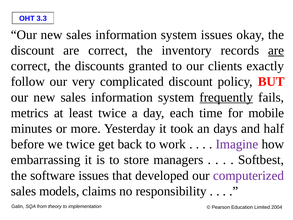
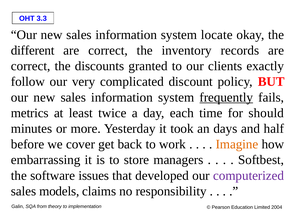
system issues: issues -> locate (217, 35)
discount: discount -> different (33, 50)
are underline: present -> none (276, 50)
mobile: mobile -> should (266, 113)
we twice: twice -> cover (81, 144)
Imagine colour: purple -> orange (237, 144)
